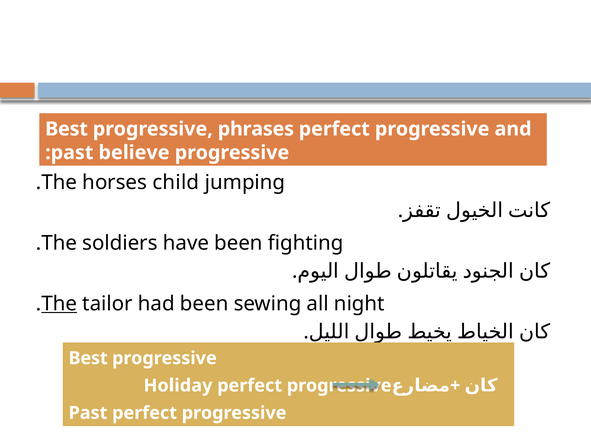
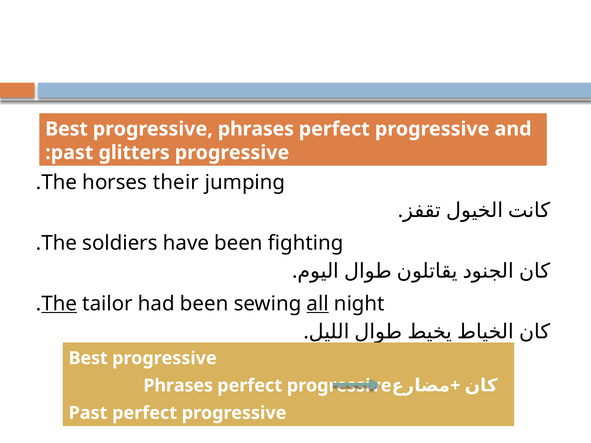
believe: believe -> glitters (134, 153)
child: child -> their (176, 182)
all underline: none -> present (318, 304)
Holiday: Holiday -> Phrases (178, 386)
